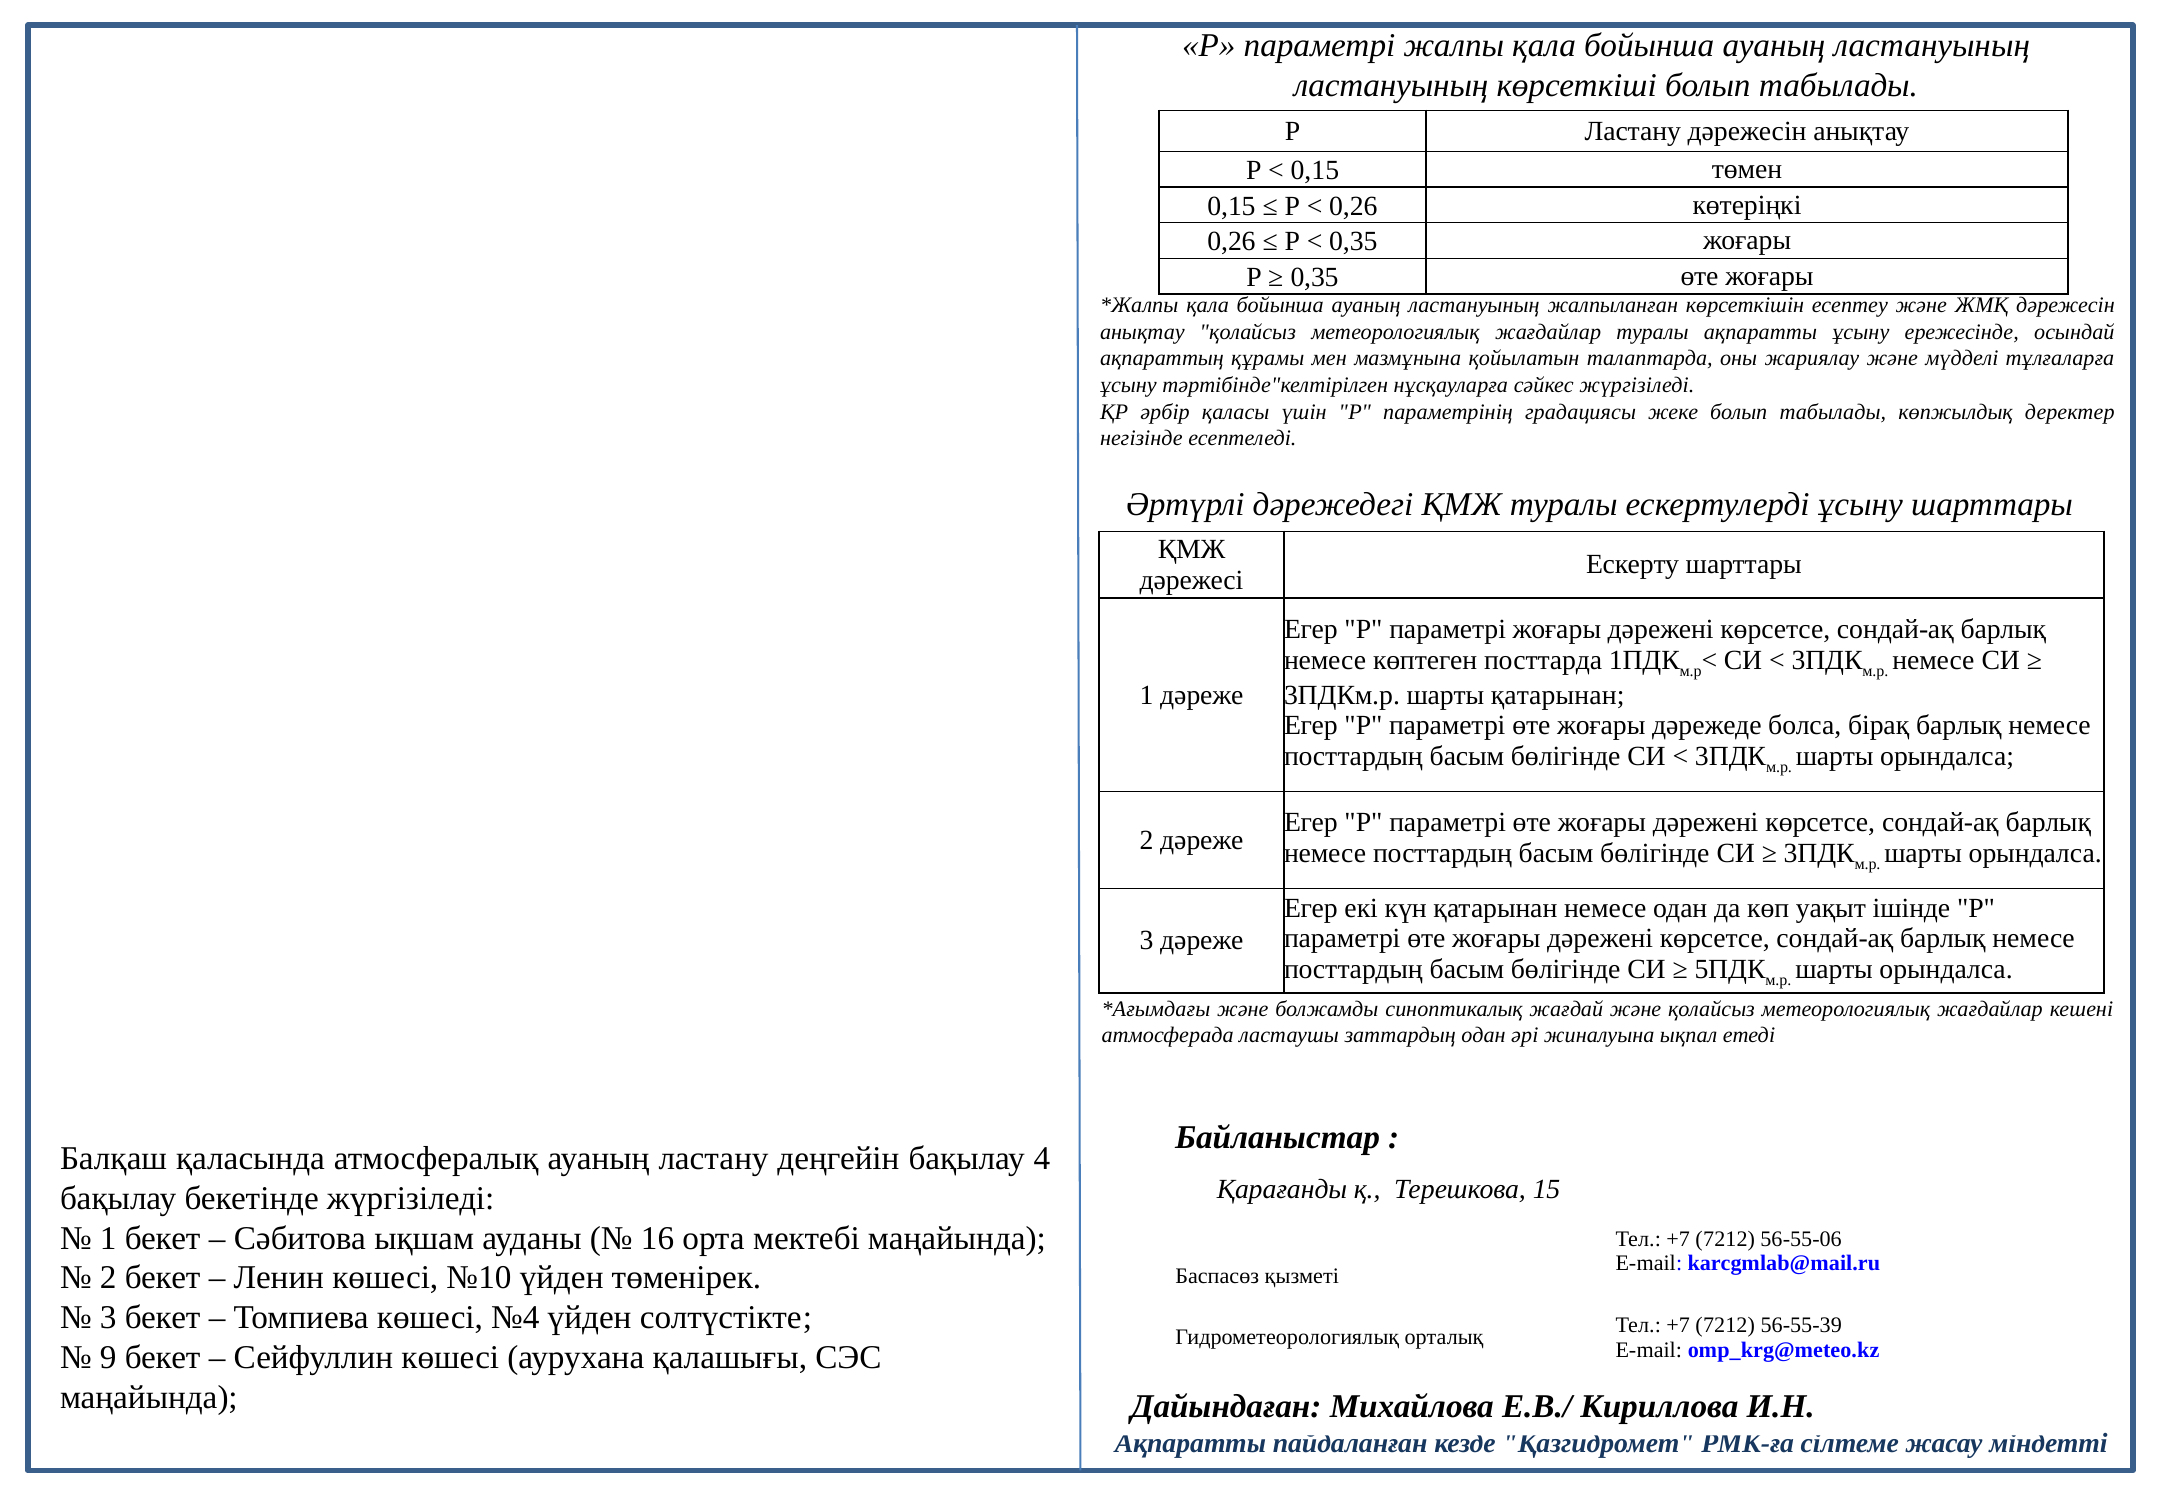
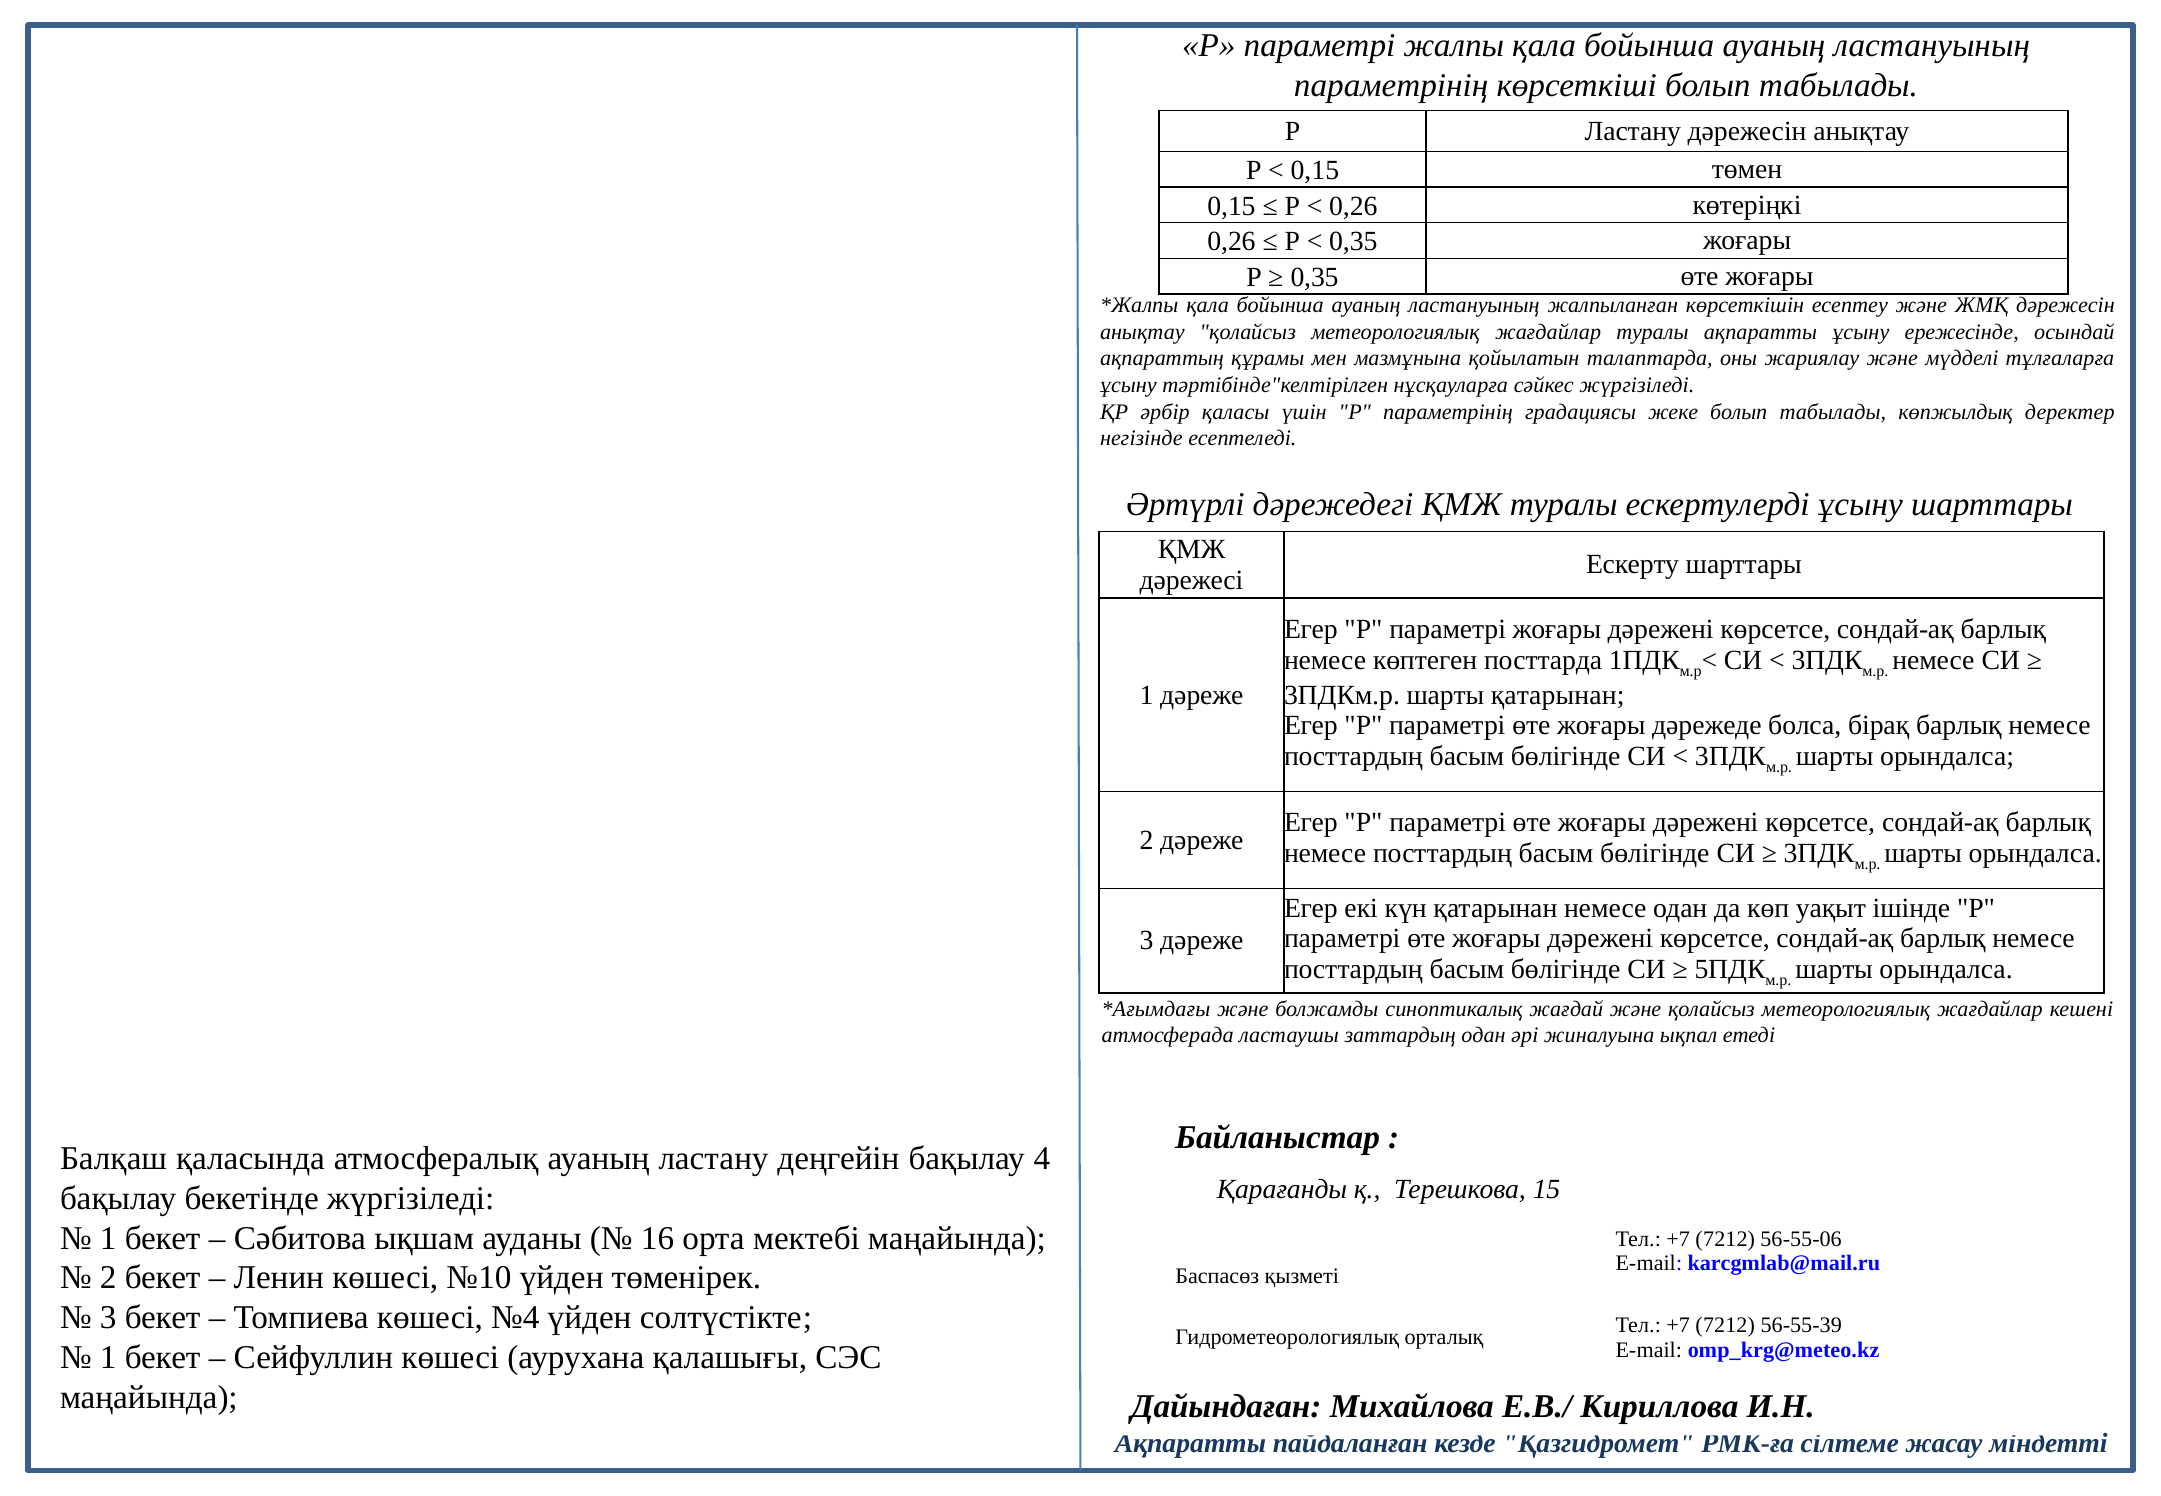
ластануының: ластануының -> параметрінің (1391, 85)
9: 9 -> 1 (108, 1358)
